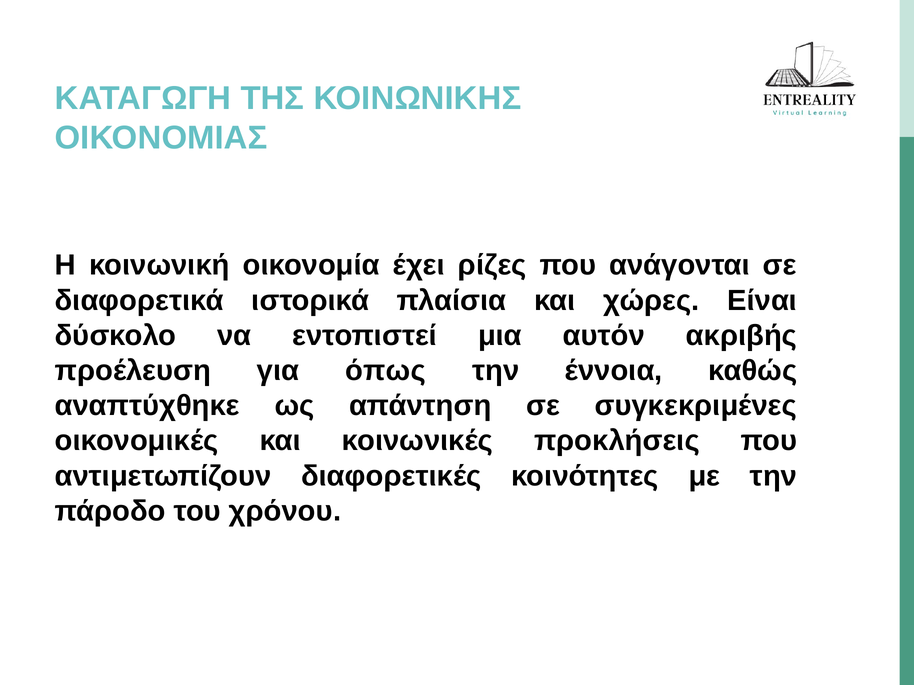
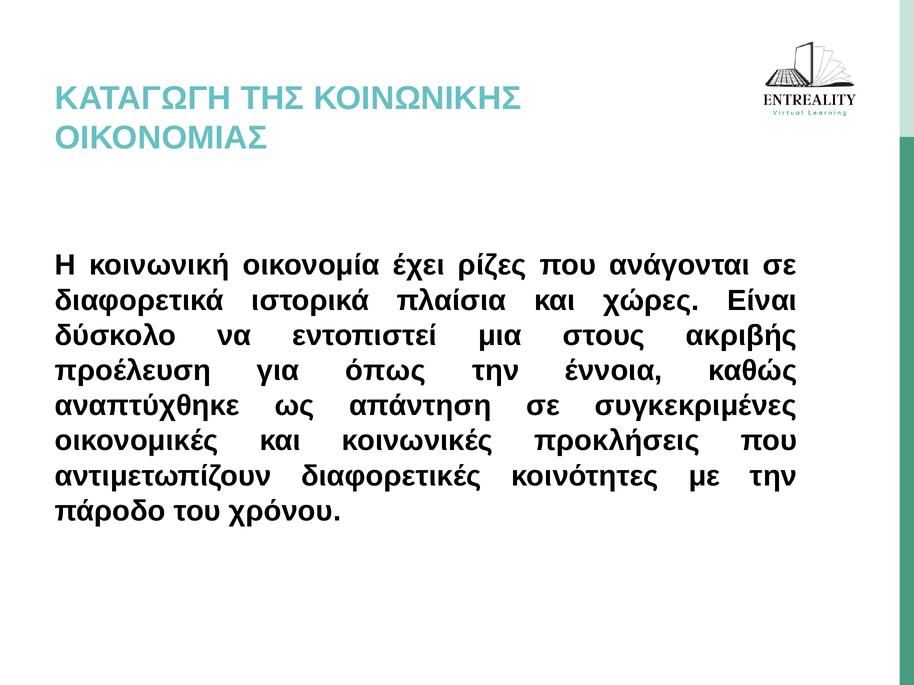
αυτόν: αυτόν -> στους (604, 336)
